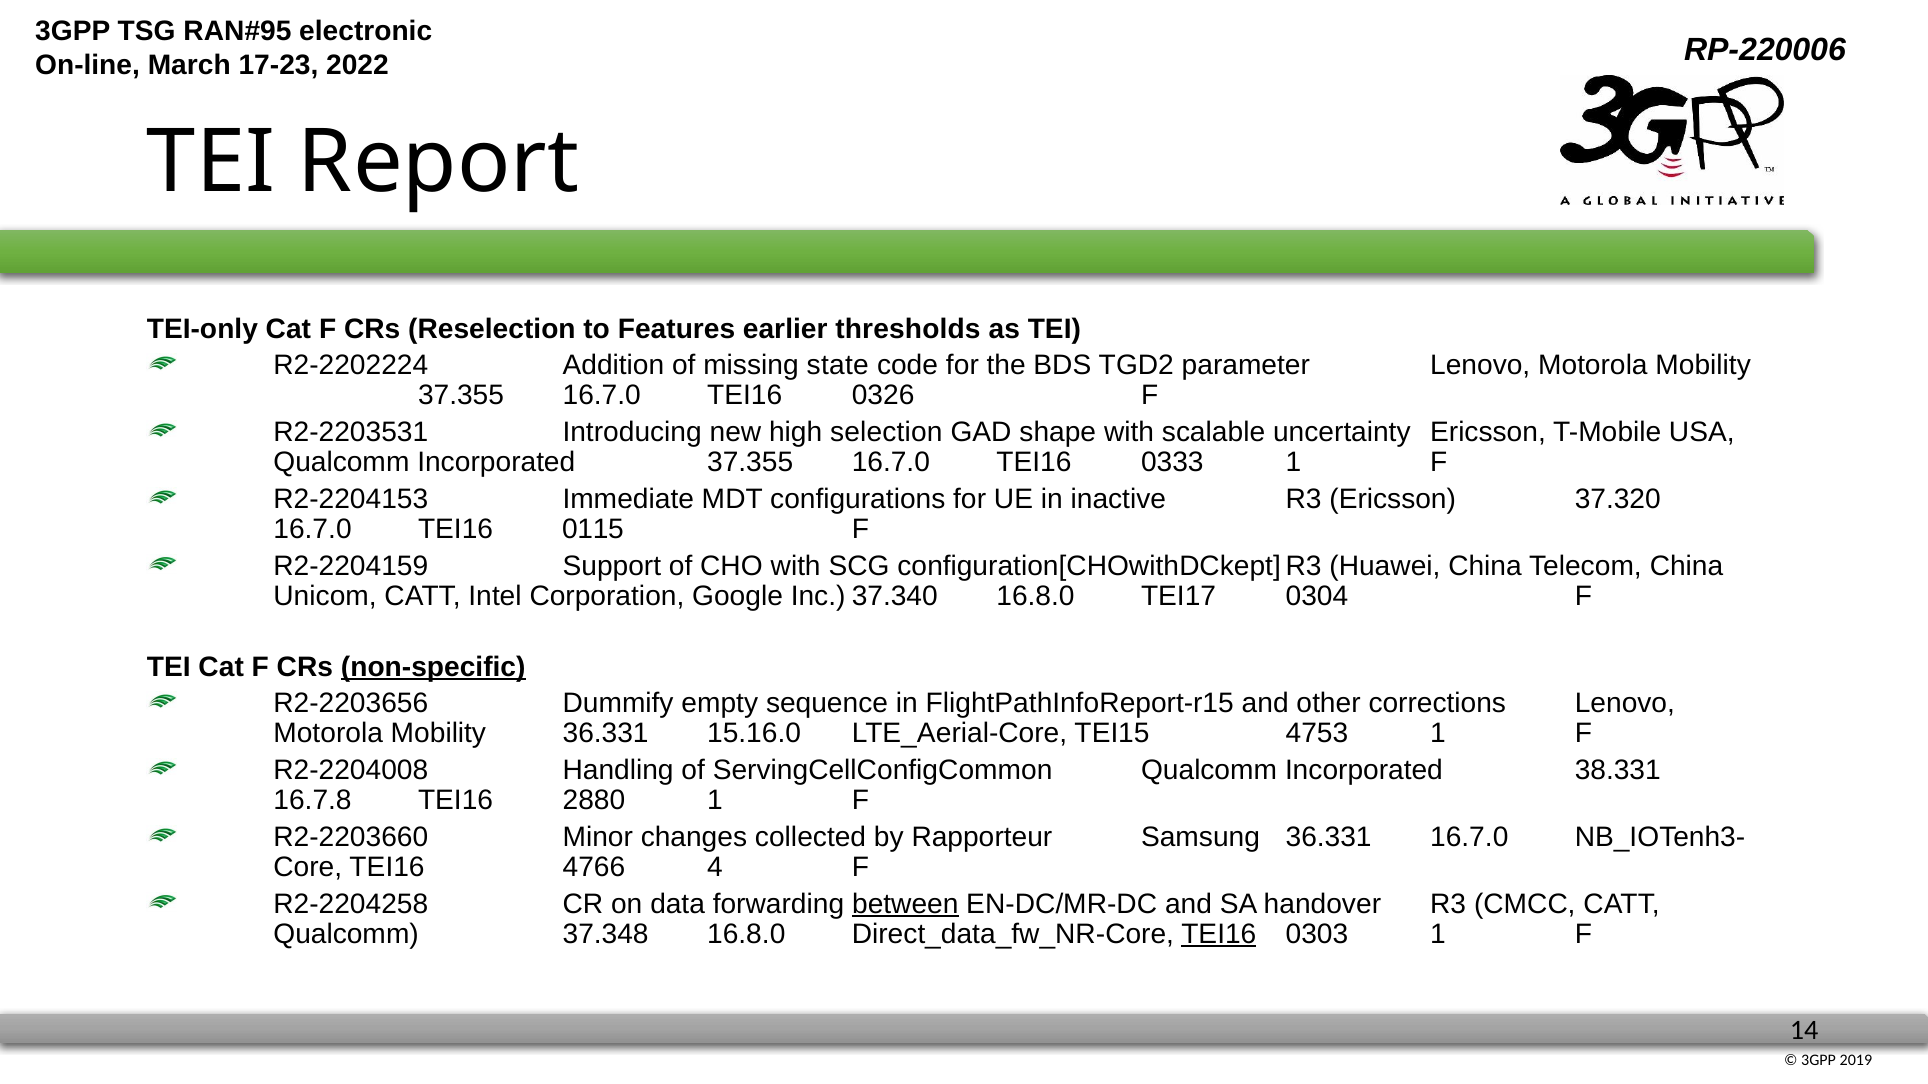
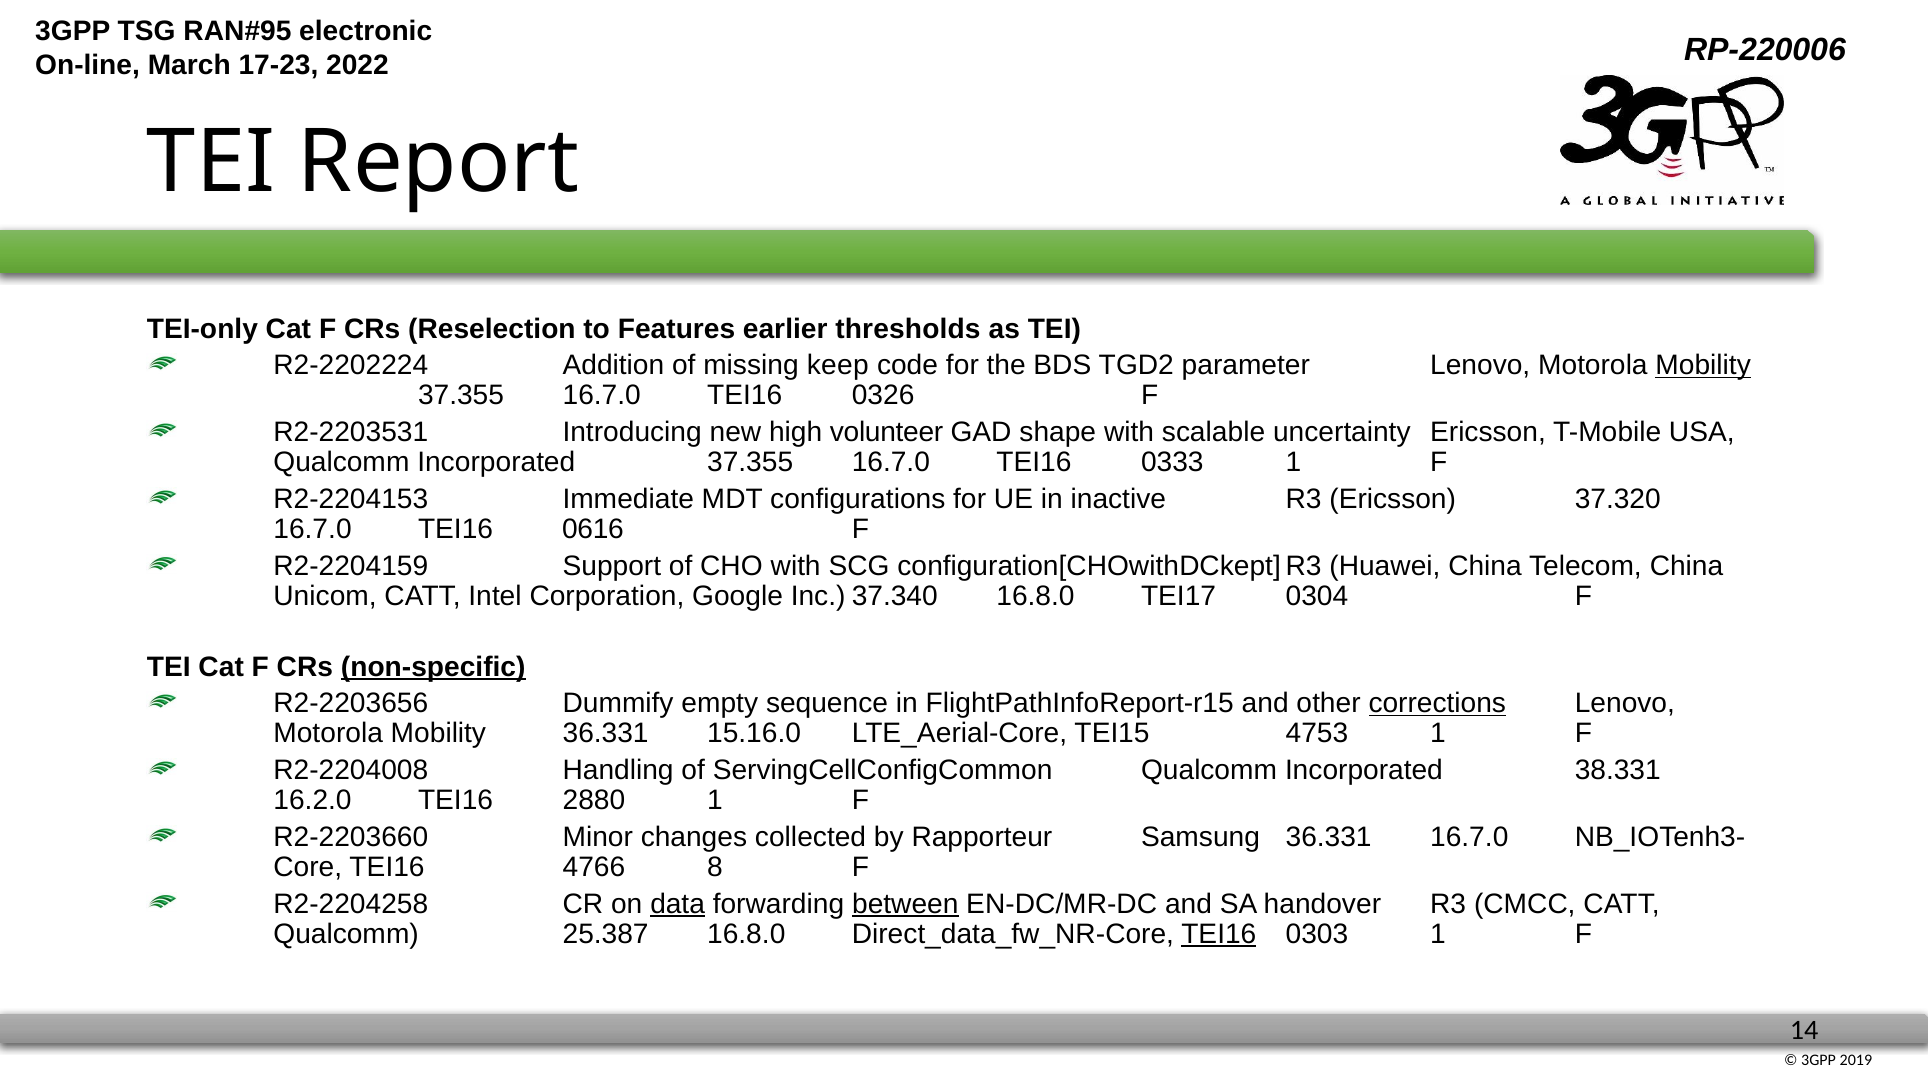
state: state -> keep (838, 365)
Mobility underline: none -> present (1703, 365)
selection: selection -> volunteer (887, 432)
0115: 0115 -> 0616 (593, 530)
corrections underline: none -> present (1437, 704)
16.7.8: 16.7.8 -> 16.2.0 (313, 801)
4: 4 -> 8 (715, 868)
data underline: none -> present (678, 904)
37.348: 37.348 -> 25.387 (606, 935)
